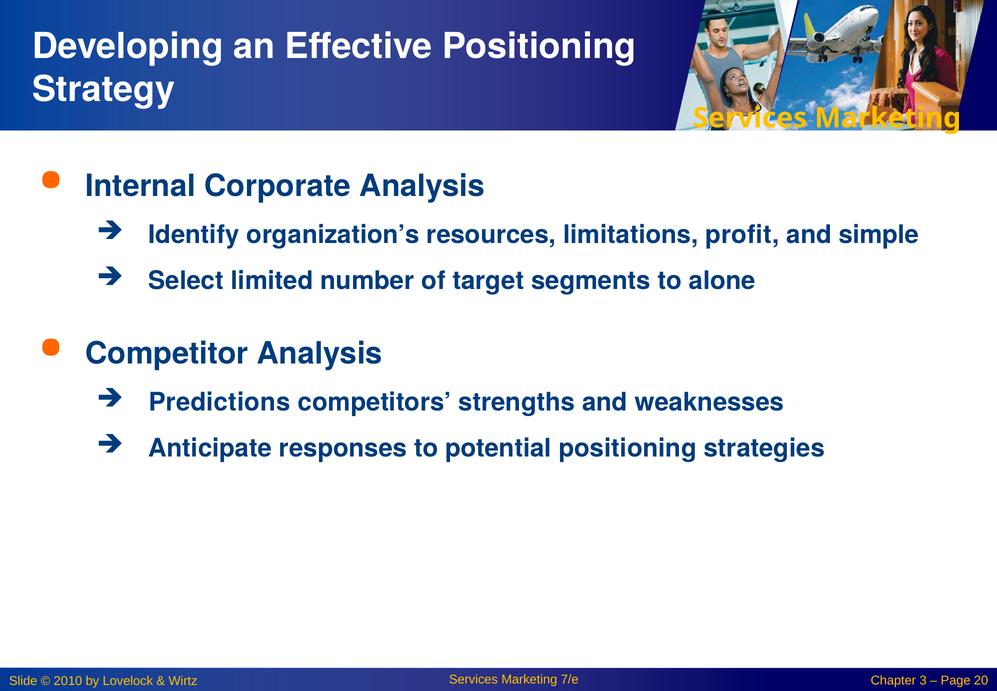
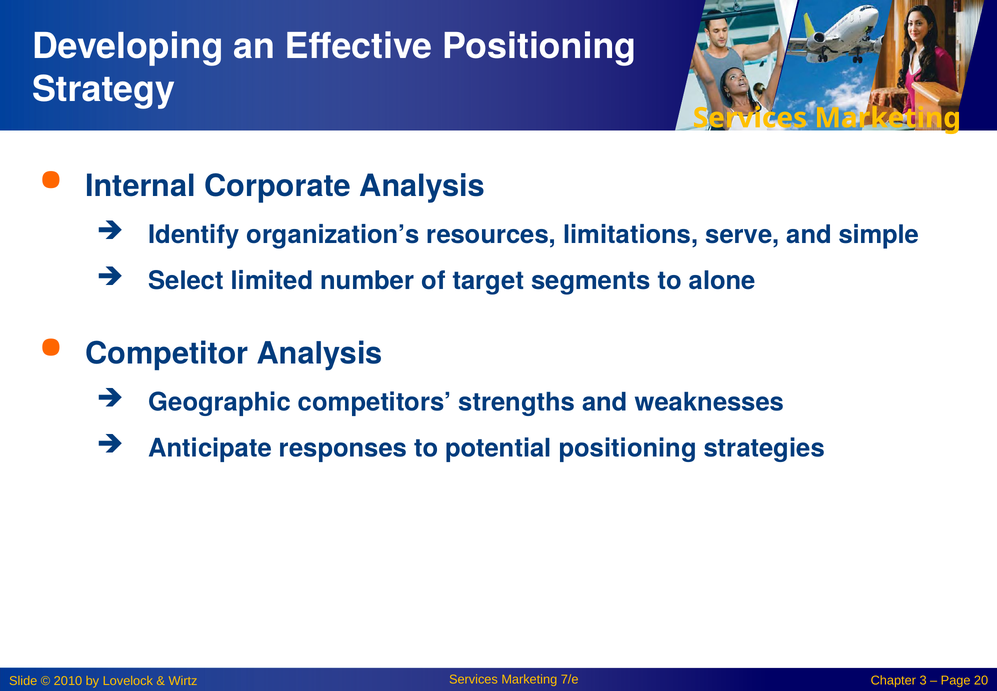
profit: profit -> serve (742, 235)
Predictions: Predictions -> Geographic (220, 402)
